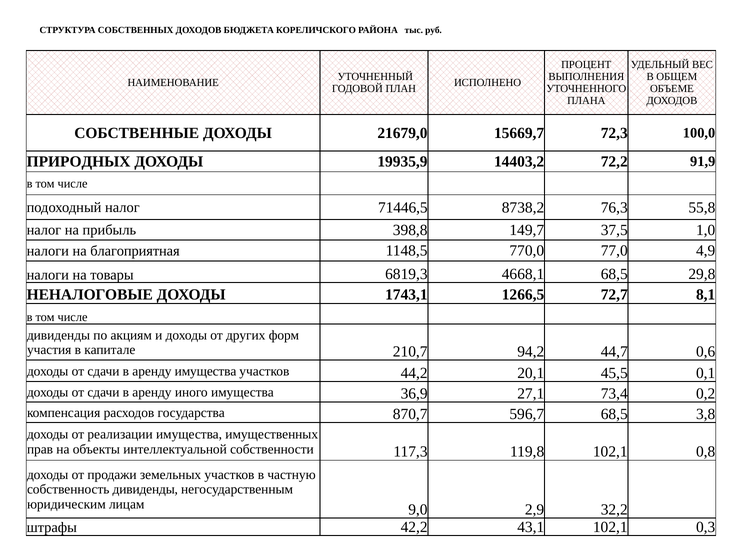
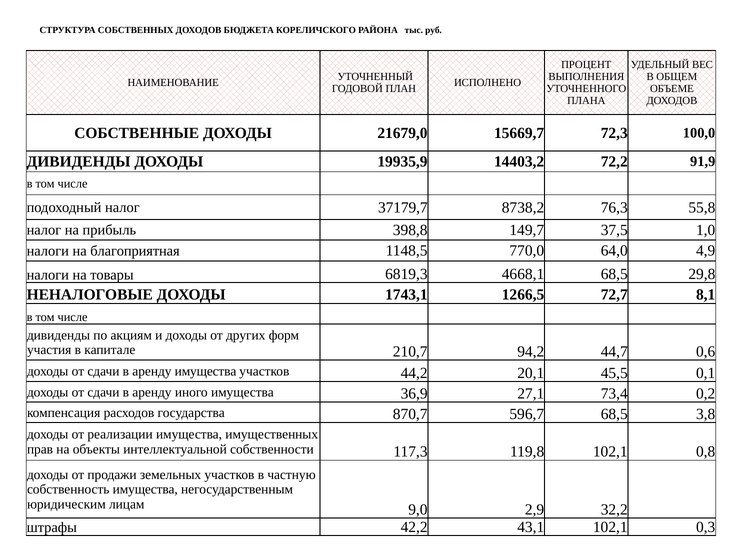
ПРИРОДНЫХ: ПРИРОДНЫХ -> ДИВИДЕНДЫ (79, 162)
71446,5: 71446,5 -> 37179,7 (403, 207)
77,0: 77,0 -> 64,0 (614, 251)
собственность дивиденды: дивиденды -> имущества (145, 489)
